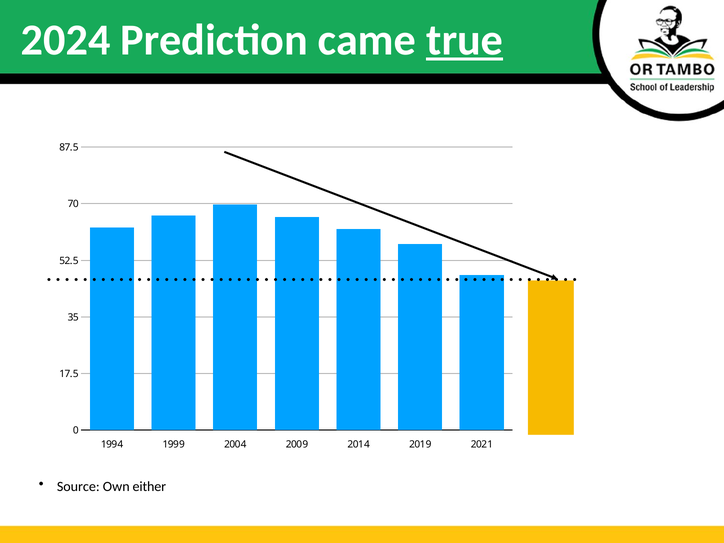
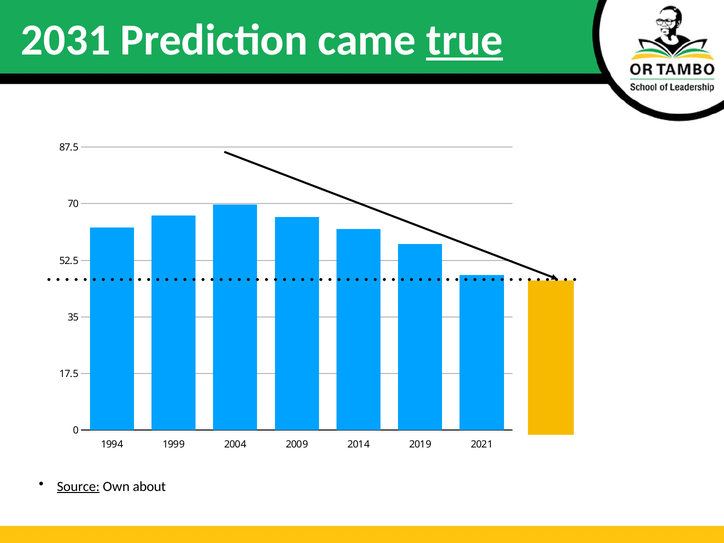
2024: 2024 -> 2031 (66, 40)
Source underline: none -> present (78, 487)
either: either -> about (149, 487)
